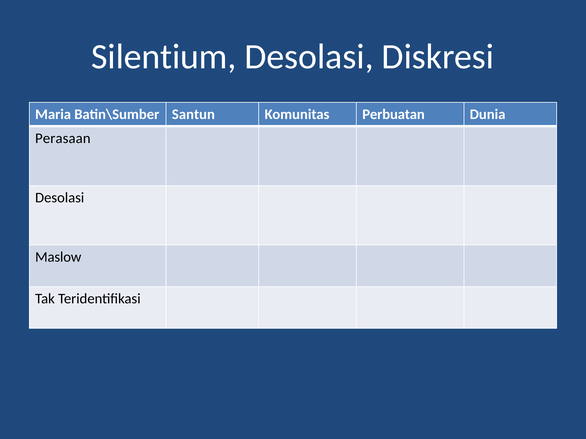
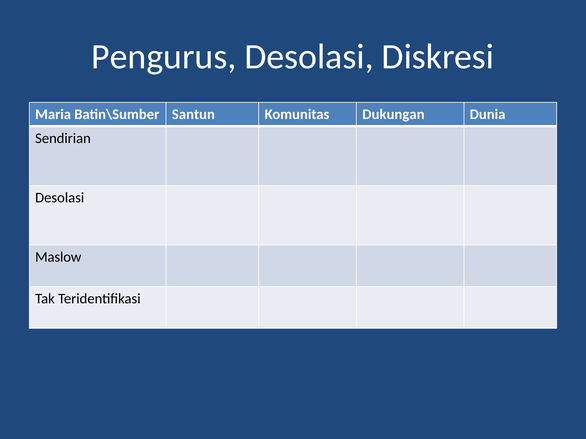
Silentium: Silentium -> Pengurus (164, 57)
Perbuatan: Perbuatan -> Dukungan (393, 115)
Perasaan: Perasaan -> Sendirian (63, 138)
